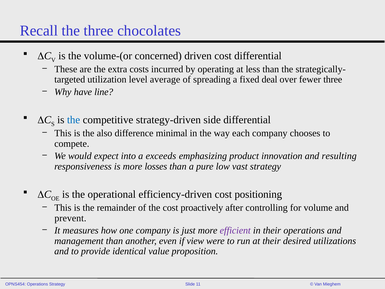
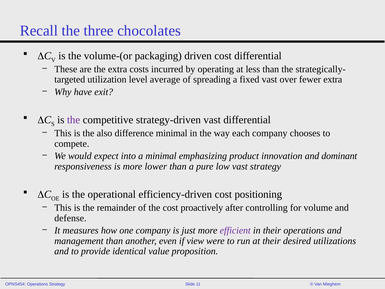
concerned: concerned -> packaging (158, 56)
fixed deal: deal -> vast (269, 79)
fewer three: three -> extra (333, 79)
line: line -> exit (104, 92)
the colour: blue -> purple (74, 120)
strategy-driven side: side -> vast (212, 120)
a exceeds: exceeds -> minimal (161, 156)
resulting: resulting -> dominant (339, 156)
losses: losses -> lower (156, 166)
prevent: prevent -> defense (70, 218)
